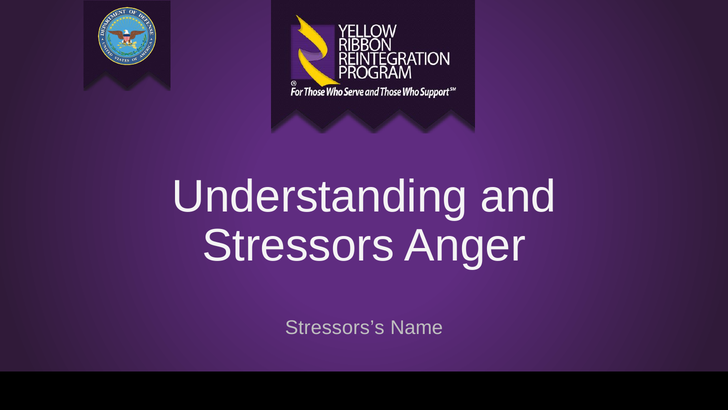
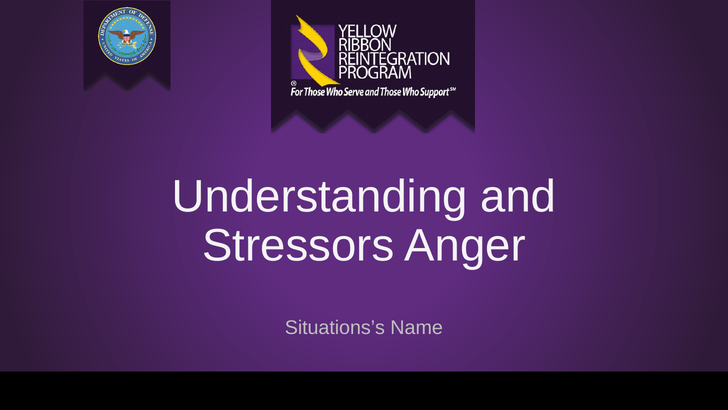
Stressors’s: Stressors’s -> Situations’s (335, 327)
